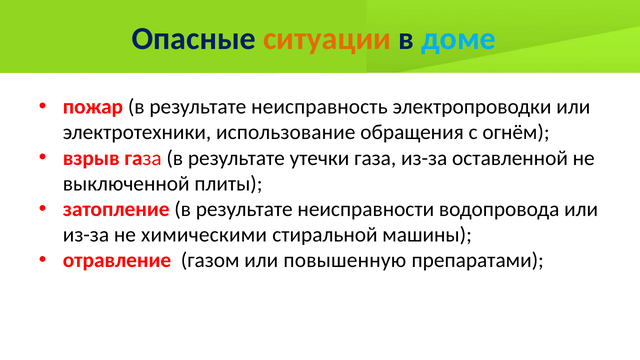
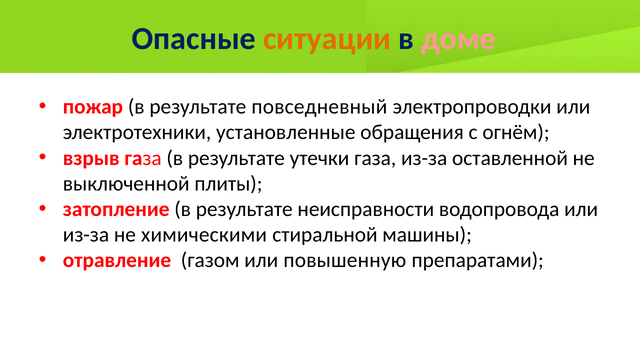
доме colour: light blue -> pink (459, 39)
неисправность: неисправность -> повседневный (319, 107)
использование: использование -> установленные (286, 132)
